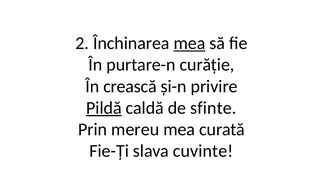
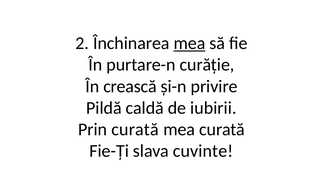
Pildă underline: present -> none (104, 108)
sfinte: sfinte -> iubirii (213, 108)
Prin mereu: mereu -> curată (135, 129)
